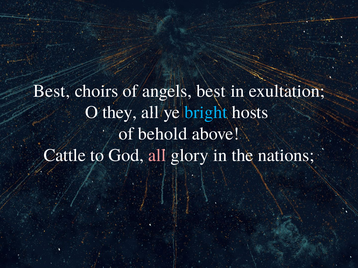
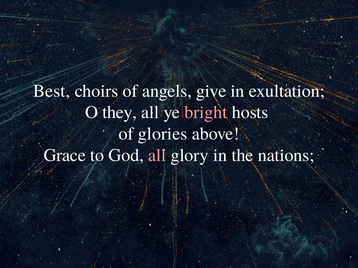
angels best: best -> give (211, 91)
bright colour: light blue -> pink (206, 113)
behold: behold -> glories (163, 134)
Cattle: Cattle -> Grace (65, 155)
